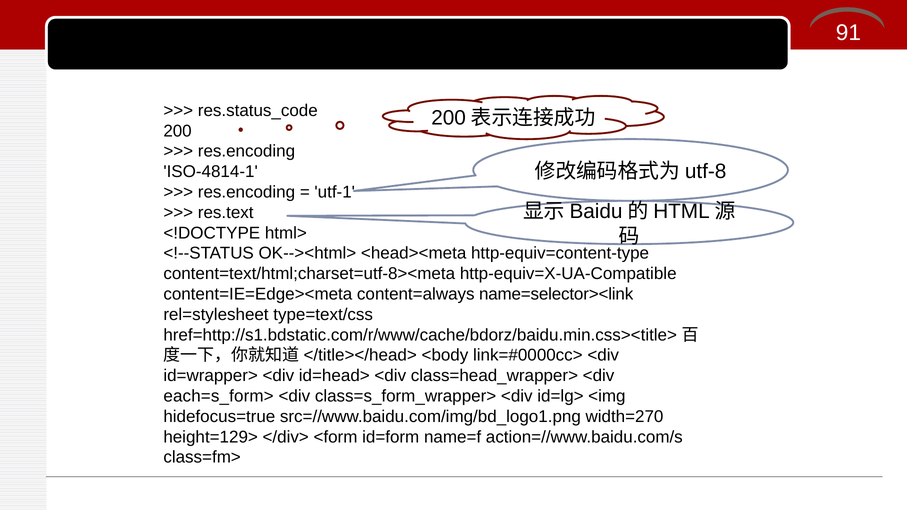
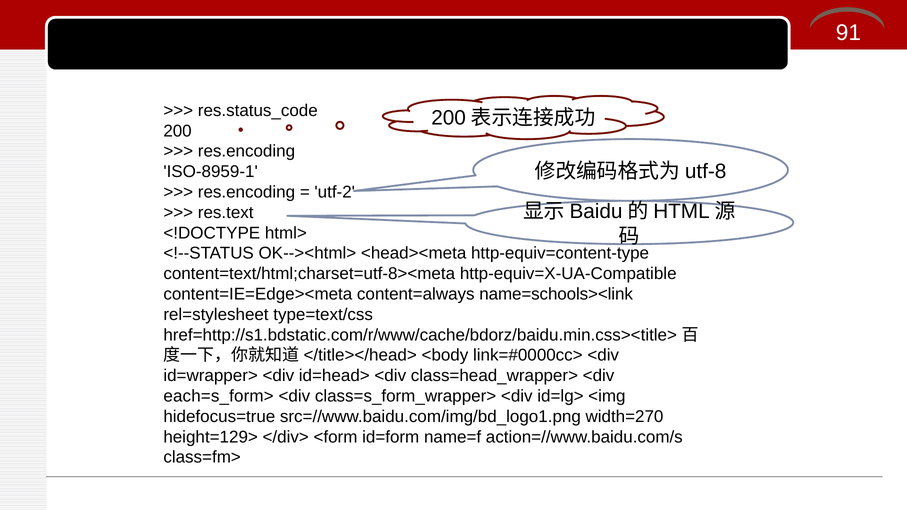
ISO-4814-1: ISO-4814-1 -> ISO-8959-1 (211, 172)
utf-1: utf-1 -> utf-2 (335, 192)
name=selector><link: name=selector><link -> name=schools><link (556, 294)
